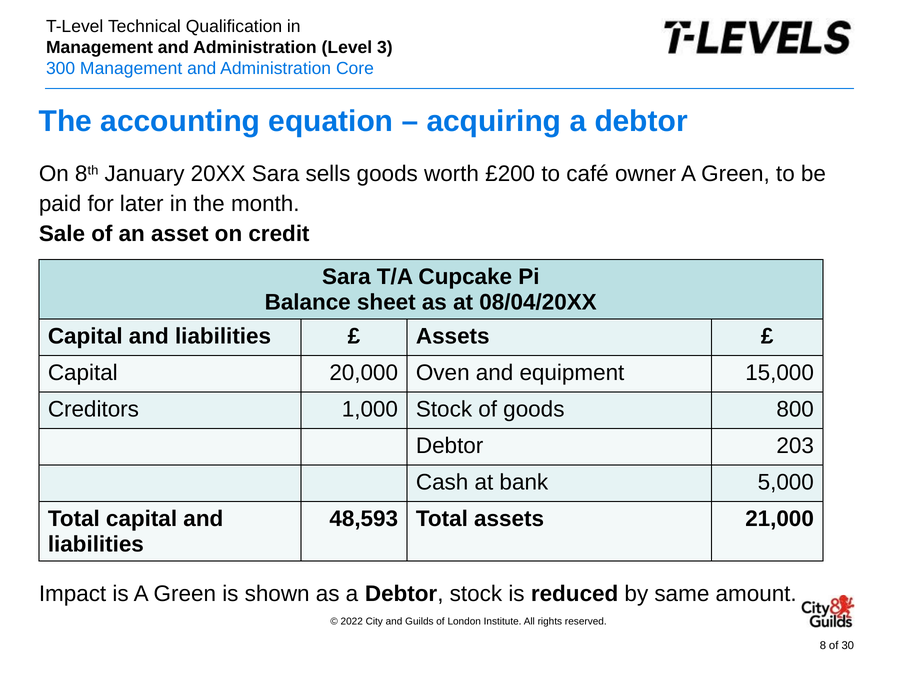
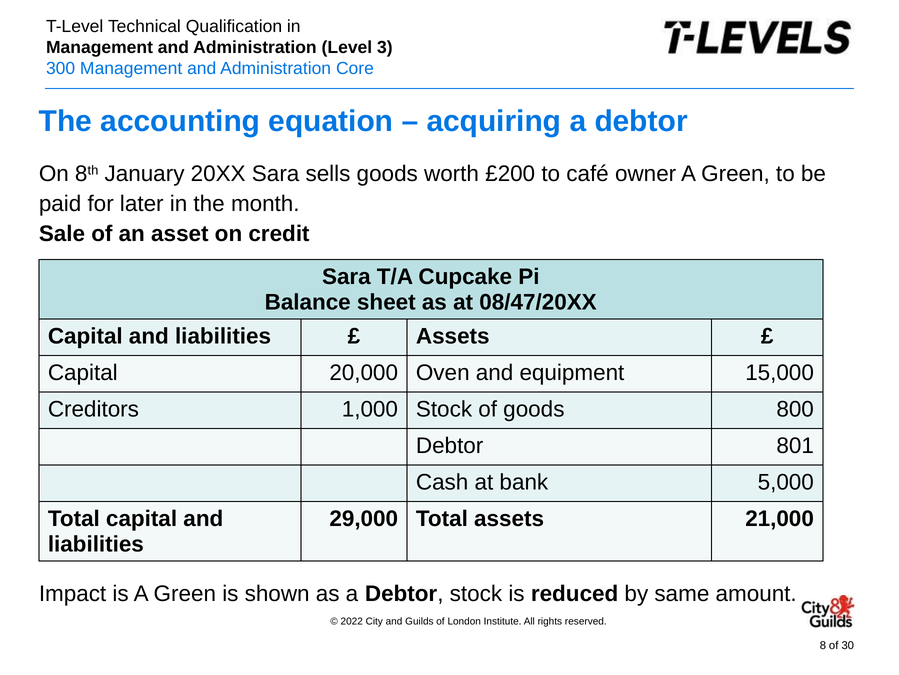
08/04/20XX: 08/04/20XX -> 08/47/20XX (538, 302)
203: 203 -> 801 (795, 445)
48,593: 48,593 -> 29,000 (364, 518)
